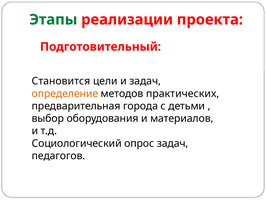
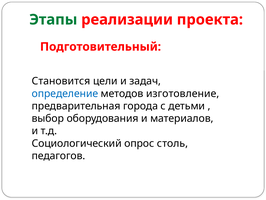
определение colour: orange -> blue (65, 93)
практических: практических -> изготовление (183, 93)
опрос задач: задач -> столь (173, 143)
